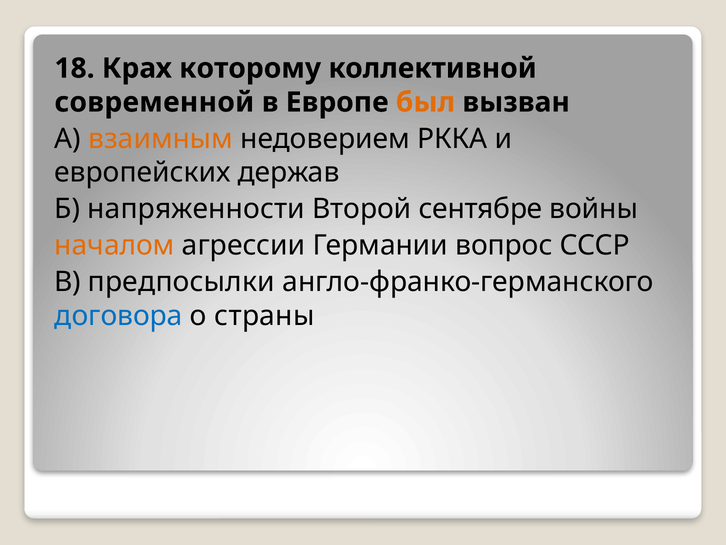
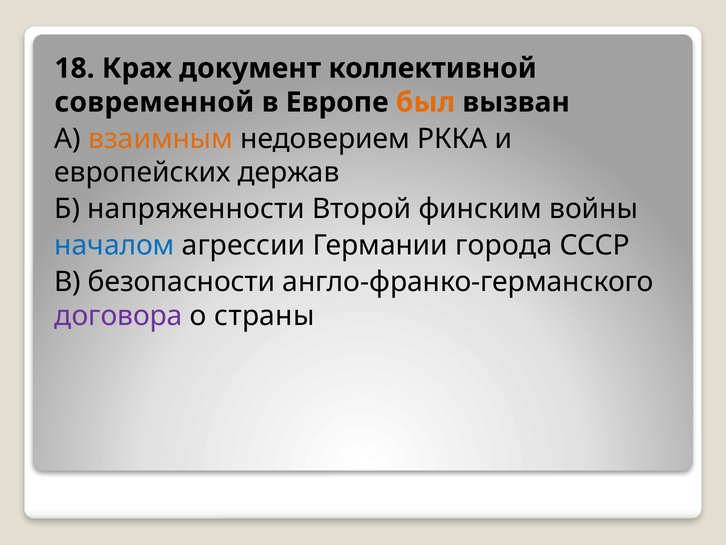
которому: которому -> документ (250, 68)
сентябре: сентябре -> финским (480, 209)
началом colour: orange -> blue (115, 245)
вопрос: вопрос -> города (504, 245)
предпосылки: предпосылки -> безопасности (182, 282)
договора colour: blue -> purple (119, 316)
